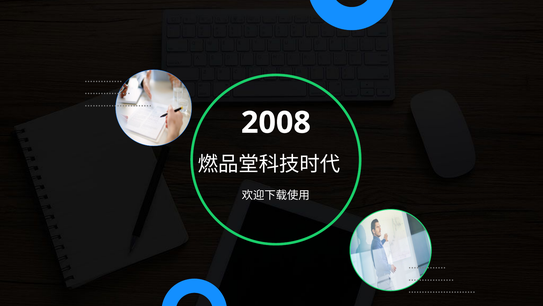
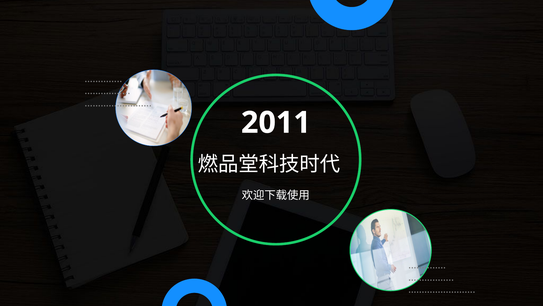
2008: 2008 -> 2011 (276, 122)
